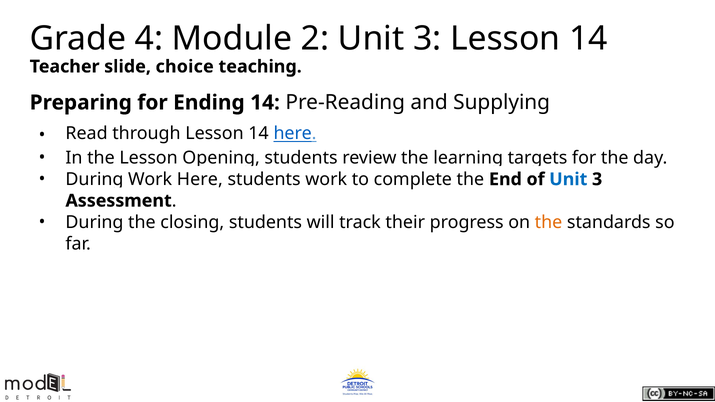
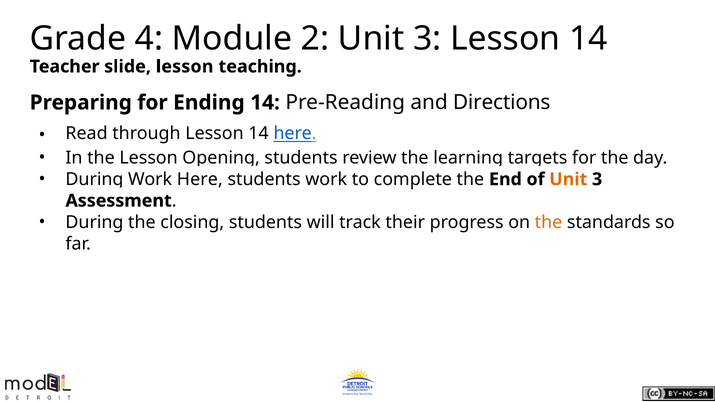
slide choice: choice -> lesson (185, 67)
Supplying: Supplying -> Directions (502, 103)
Unit colour: blue -> orange (568, 179)
